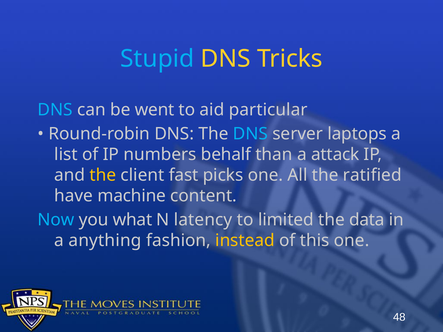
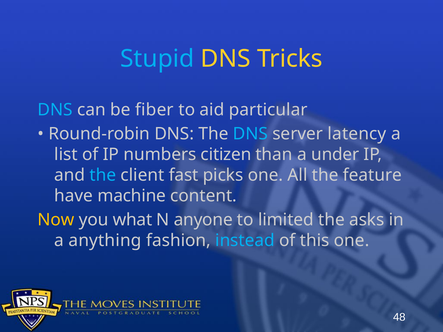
went: went -> fiber (154, 110)
laptops: laptops -> latency (357, 134)
behalf: behalf -> citizen (226, 155)
attack: attack -> under (335, 155)
the colour: yellow -> light blue (103, 175)
ratified: ratified -> feature (372, 175)
Now colour: light blue -> yellow (56, 220)
latency: latency -> anyone (203, 220)
data: data -> asks (367, 220)
instead colour: yellow -> light blue (245, 241)
